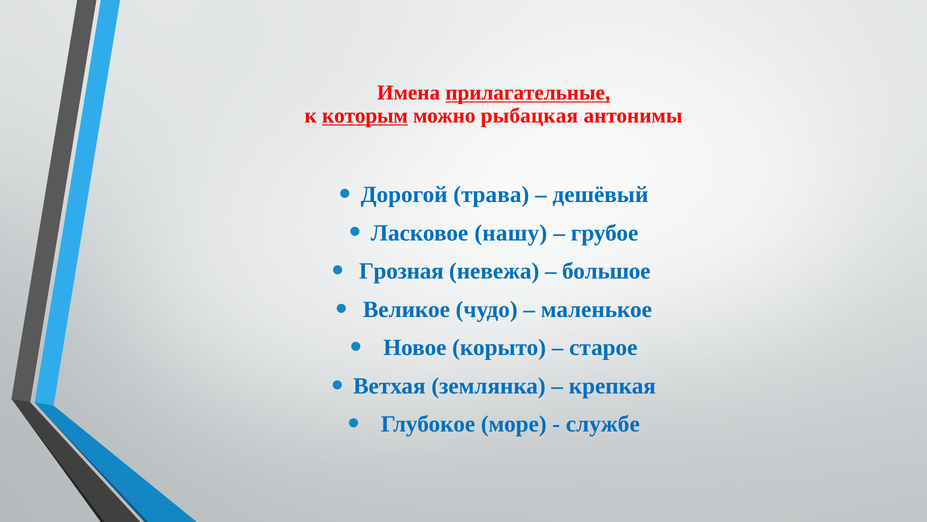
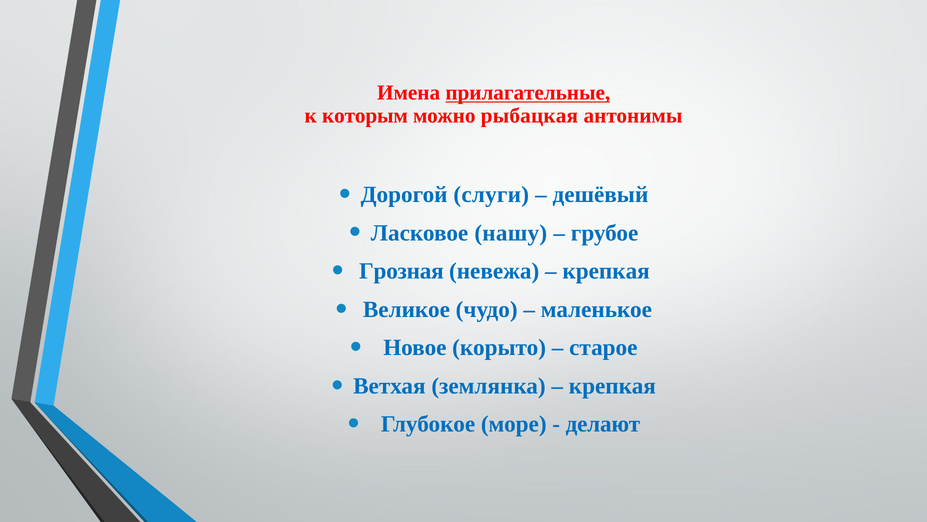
которым underline: present -> none (365, 116)
трава: трава -> слуги (491, 194)
большое: большое -> крепкая (606, 271)
службе: службе -> делают (603, 424)
